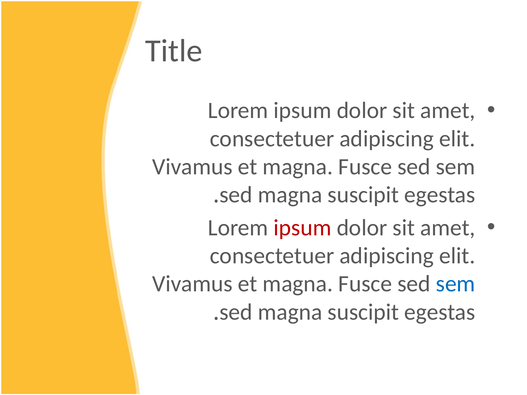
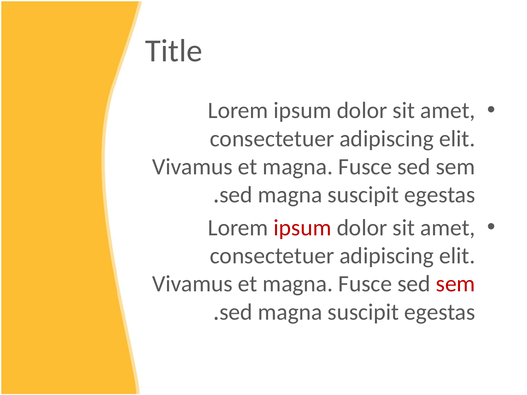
sem colour: blue -> red (456, 284)
